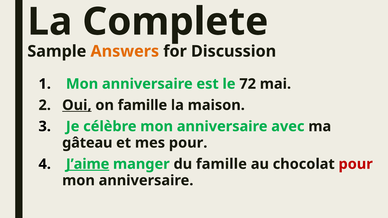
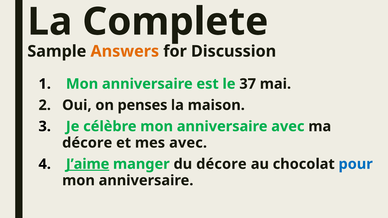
72: 72 -> 37 (248, 84)
Oui underline: present -> none (77, 105)
on famille: famille -> penses (142, 105)
gâteau: gâteau -> décore (87, 143)
mes pour: pour -> avec (188, 143)
du famille: famille -> décore (221, 164)
pour colour: red -> blue (356, 164)
